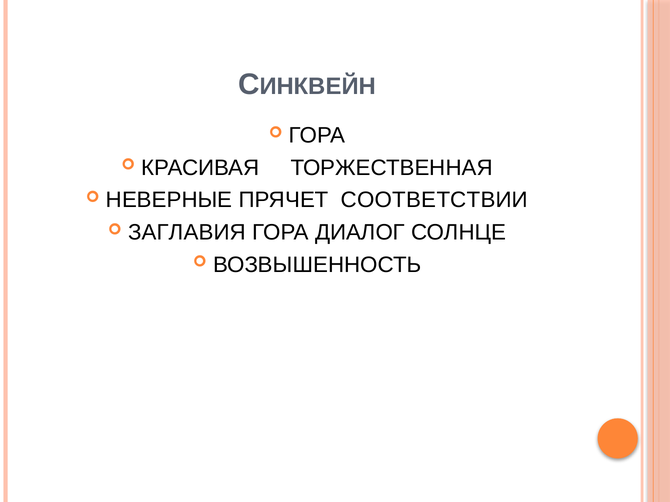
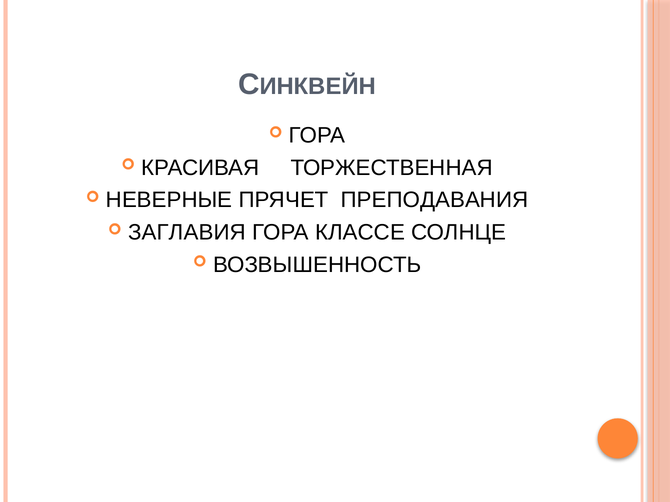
СООТВЕТСТВИИ: СООТВЕТСТВИИ -> ПРЕПОДАВАНИЯ (435, 200)
ДИАЛОГ: ДИАЛОГ -> КЛАССЕ (360, 233)
